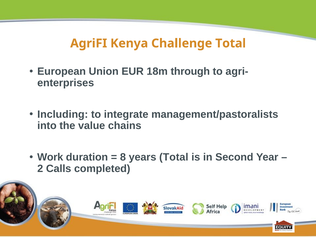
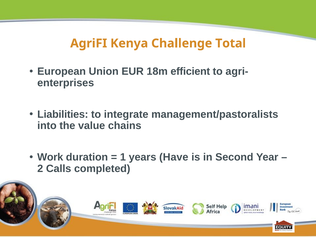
through: through -> efficient (190, 71)
Including: Including -> Liabilities (63, 114)
8: 8 -> 1 (123, 157)
years Total: Total -> Have (174, 157)
